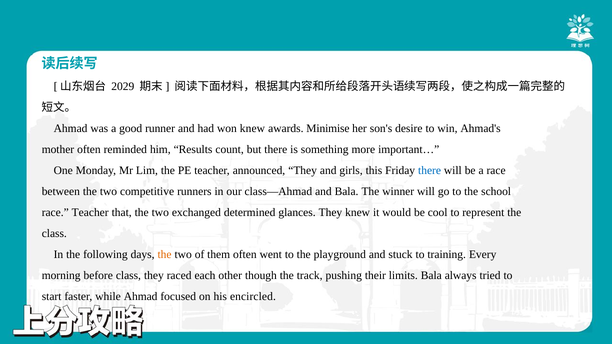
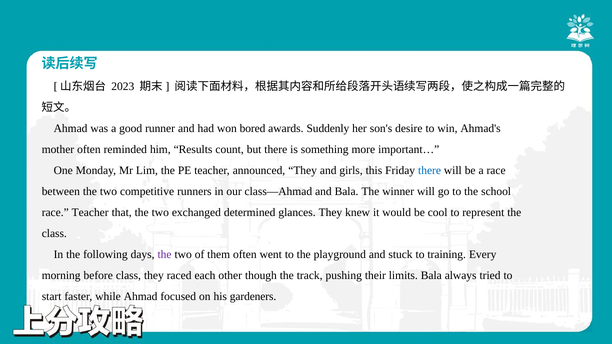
2029: 2029 -> 2023 (123, 86)
won knew: knew -> bored (253, 128)
Minimise: Minimise -> Suddenly (328, 128)
the colour: orange -> purple (165, 255)
encircled: encircled -> gardeners (253, 297)
